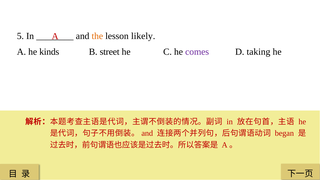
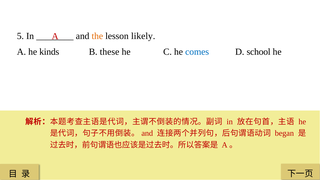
street: street -> these (110, 52)
comes colour: purple -> blue (197, 52)
taking: taking -> school (259, 52)
